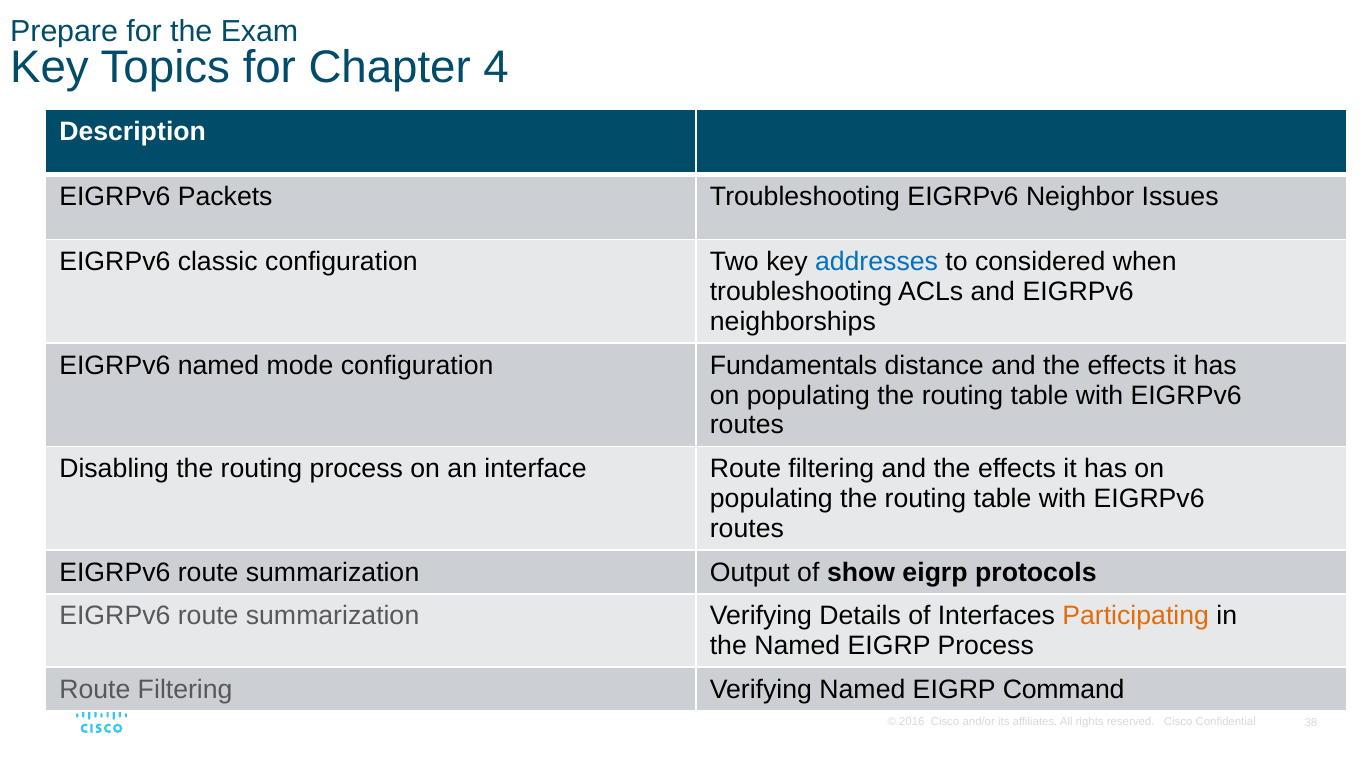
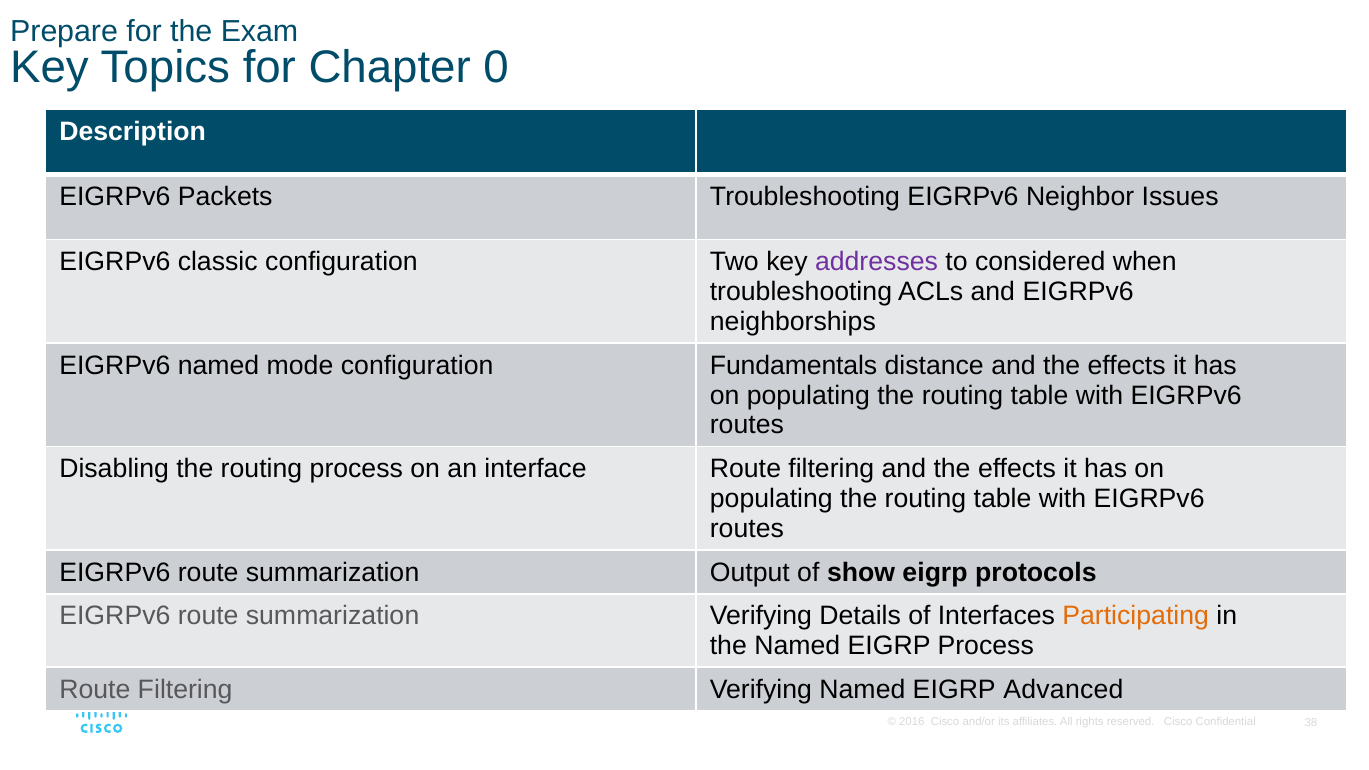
4: 4 -> 0 (496, 67)
addresses colour: blue -> purple (877, 262)
Command: Command -> Advanced (1063, 690)
